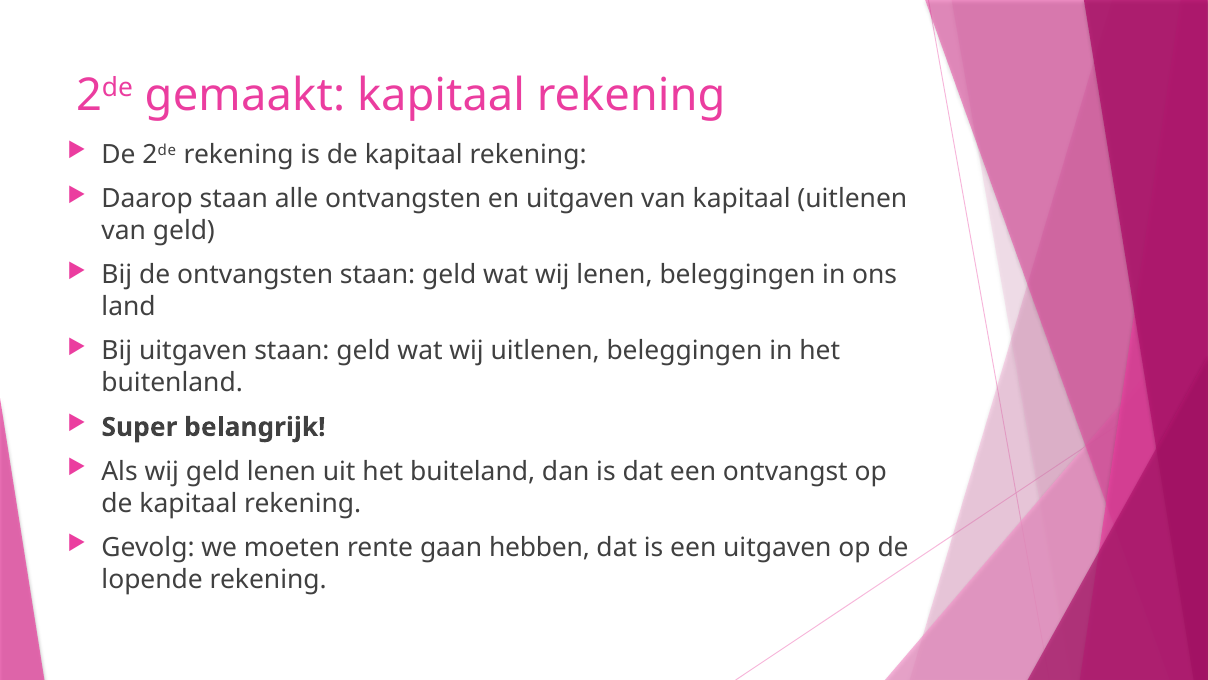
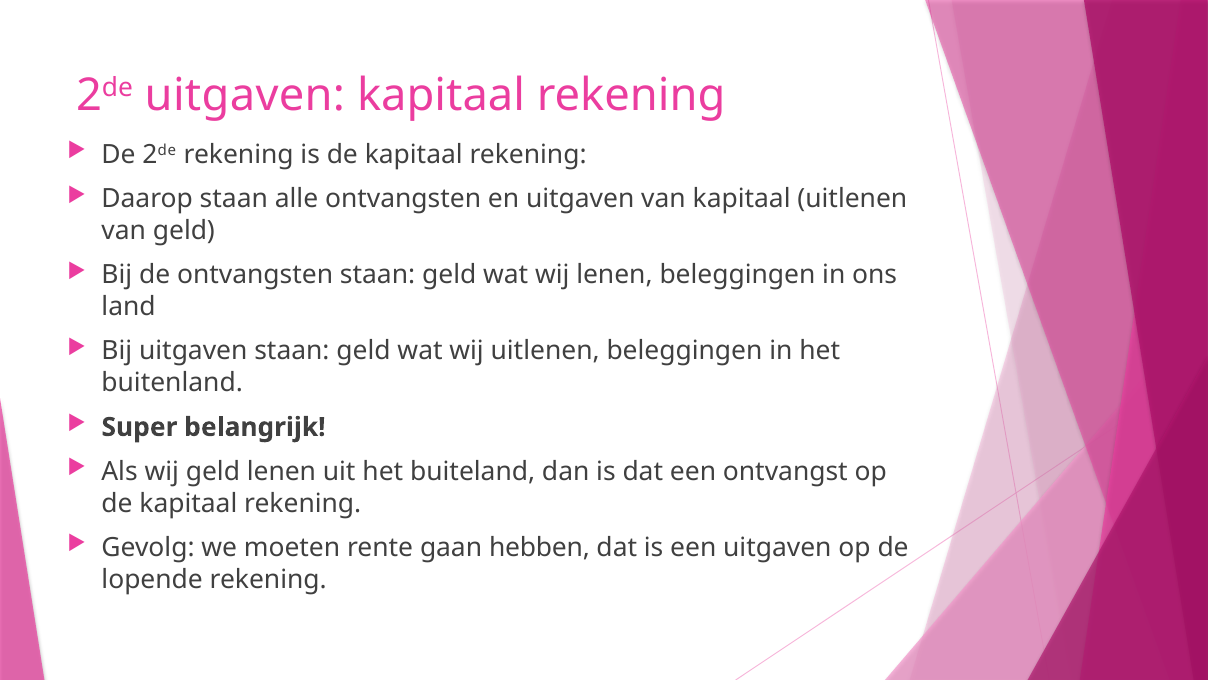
2de gemaakt: gemaakt -> uitgaven (245, 95)
